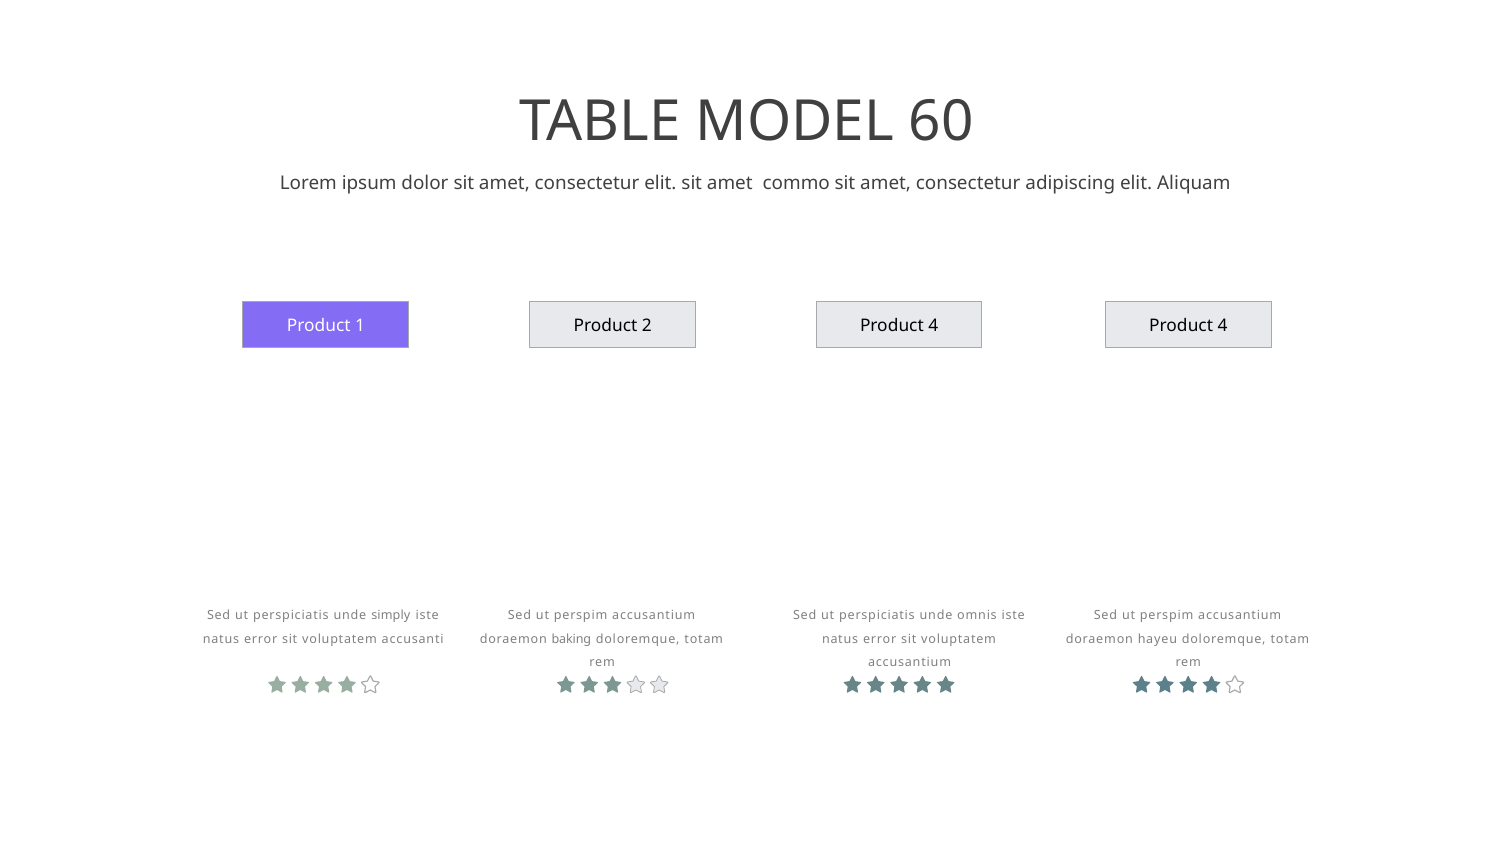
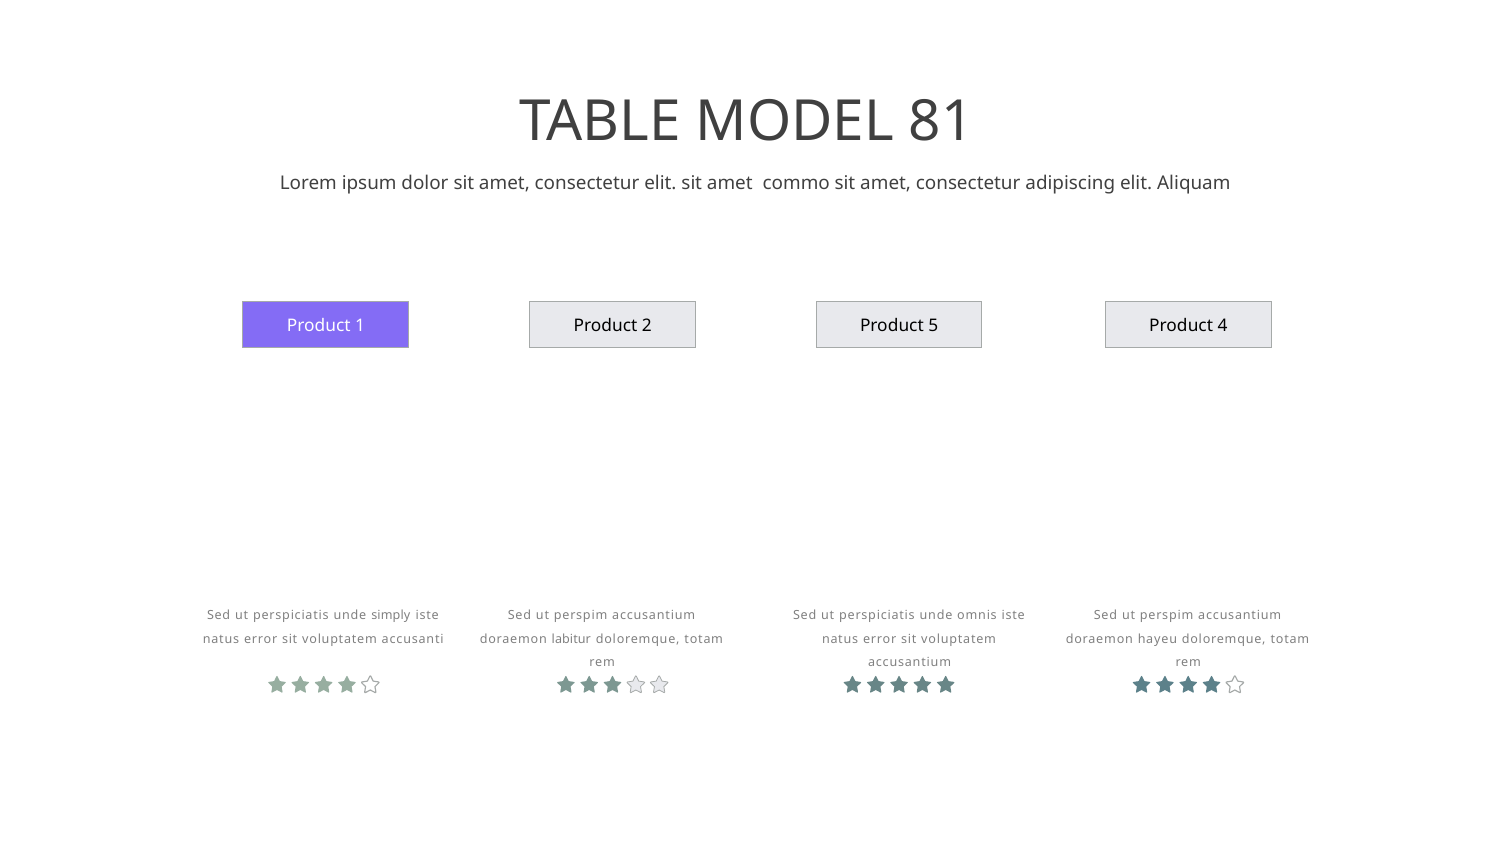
60: 60 -> 81 (941, 122)
2 Product 4: 4 -> 5 (933, 325)
baking: baking -> labitur (571, 639)
